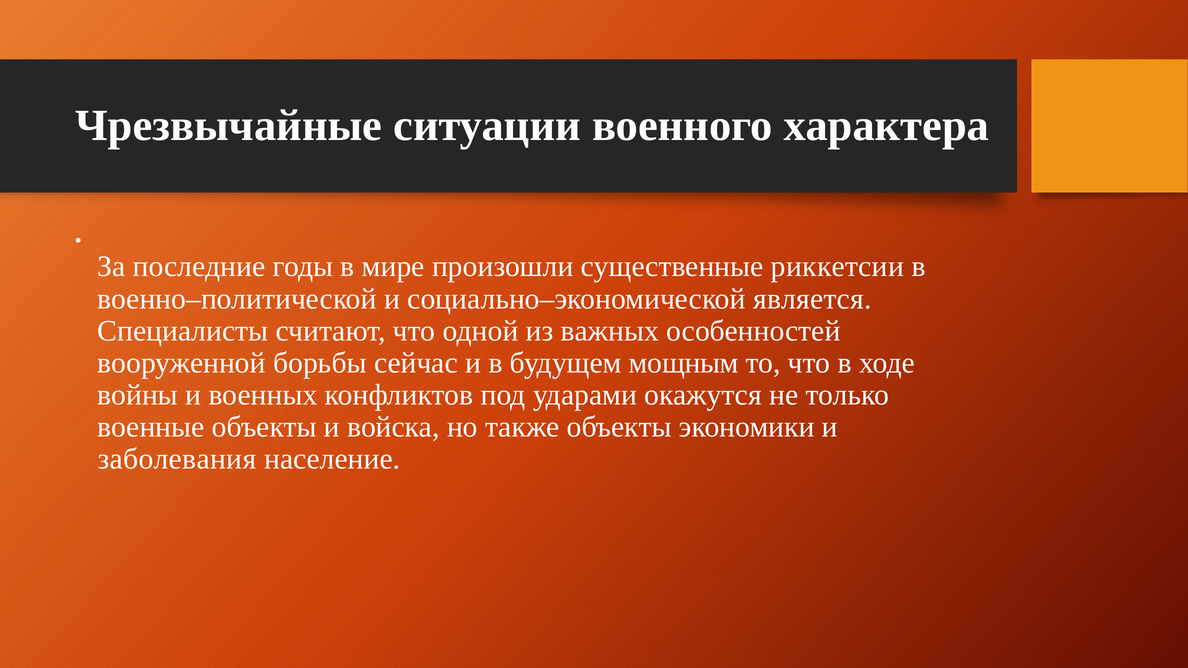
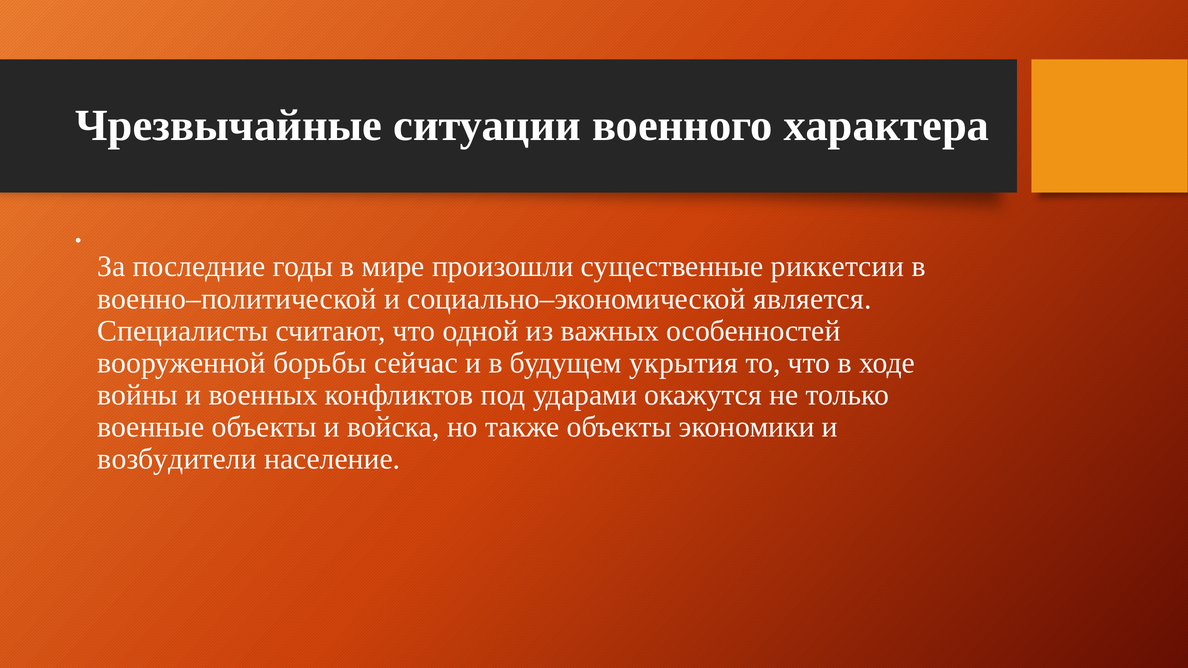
мощным: мощным -> укрытия (684, 363)
заболевания: заболевания -> возбудители (177, 459)
